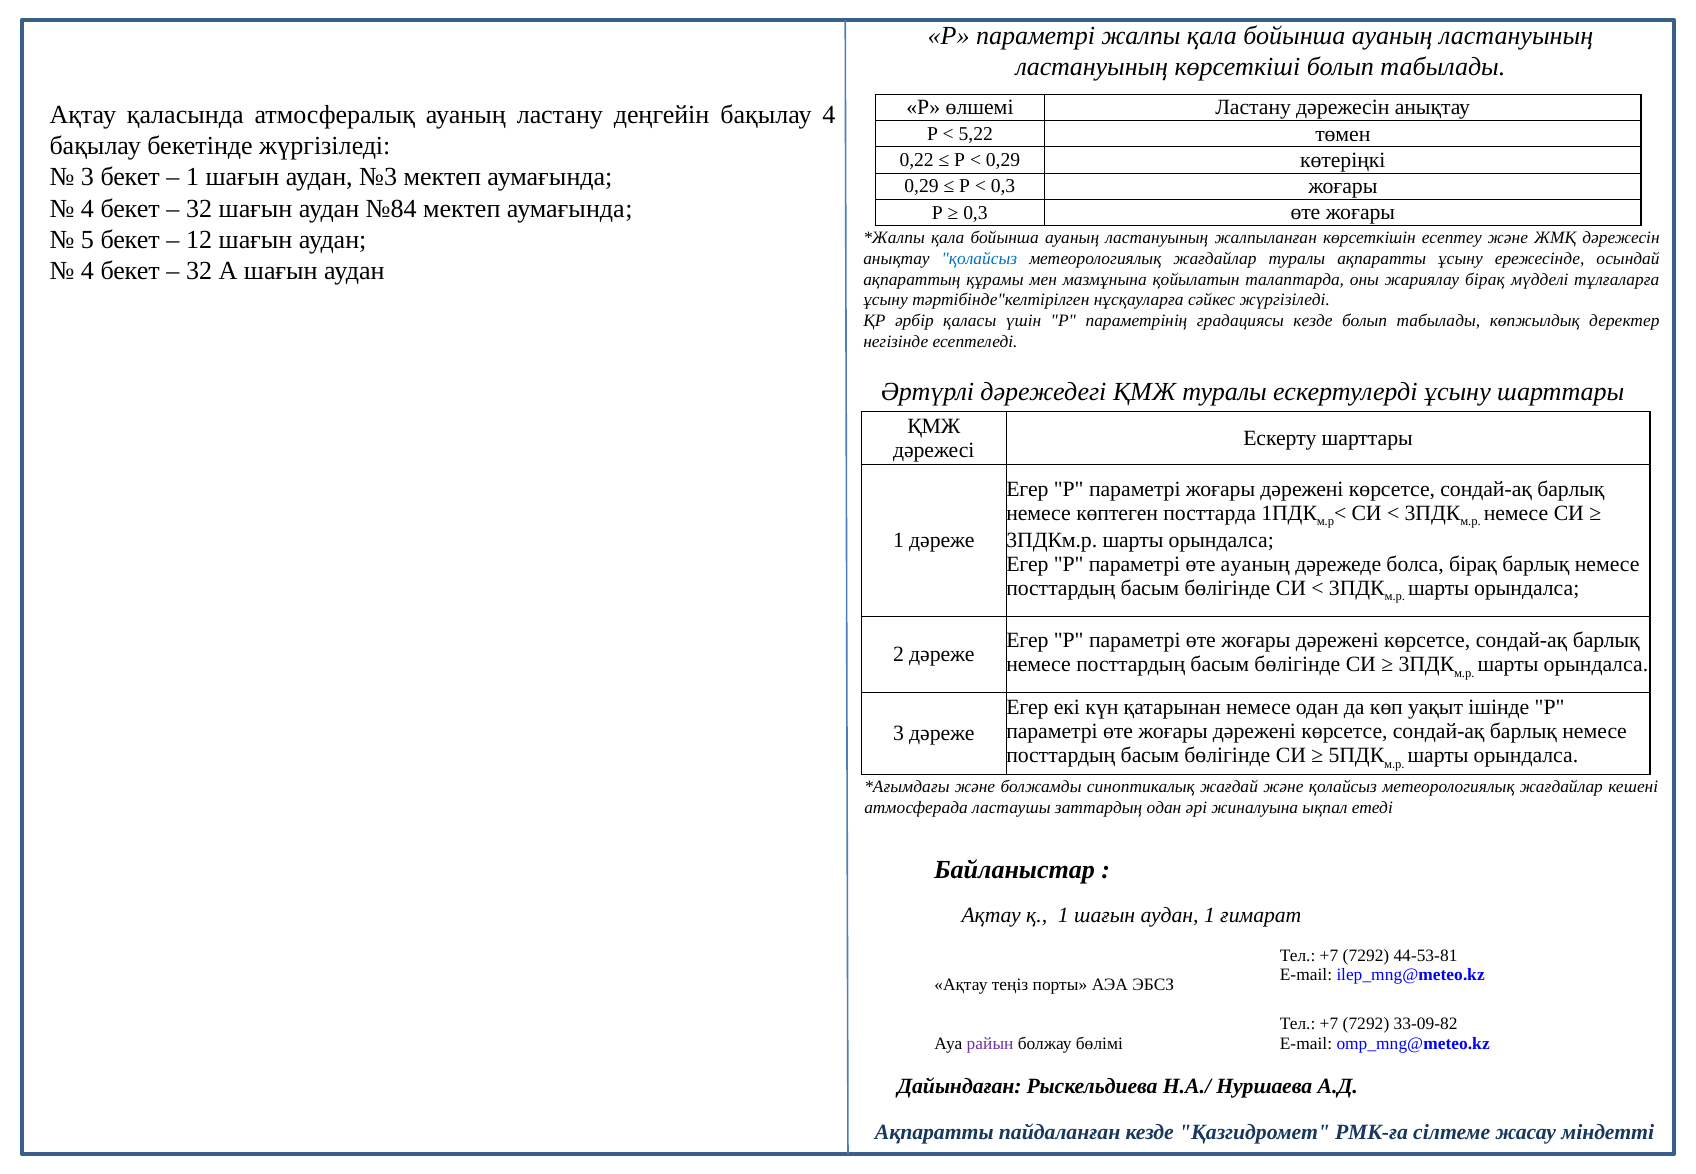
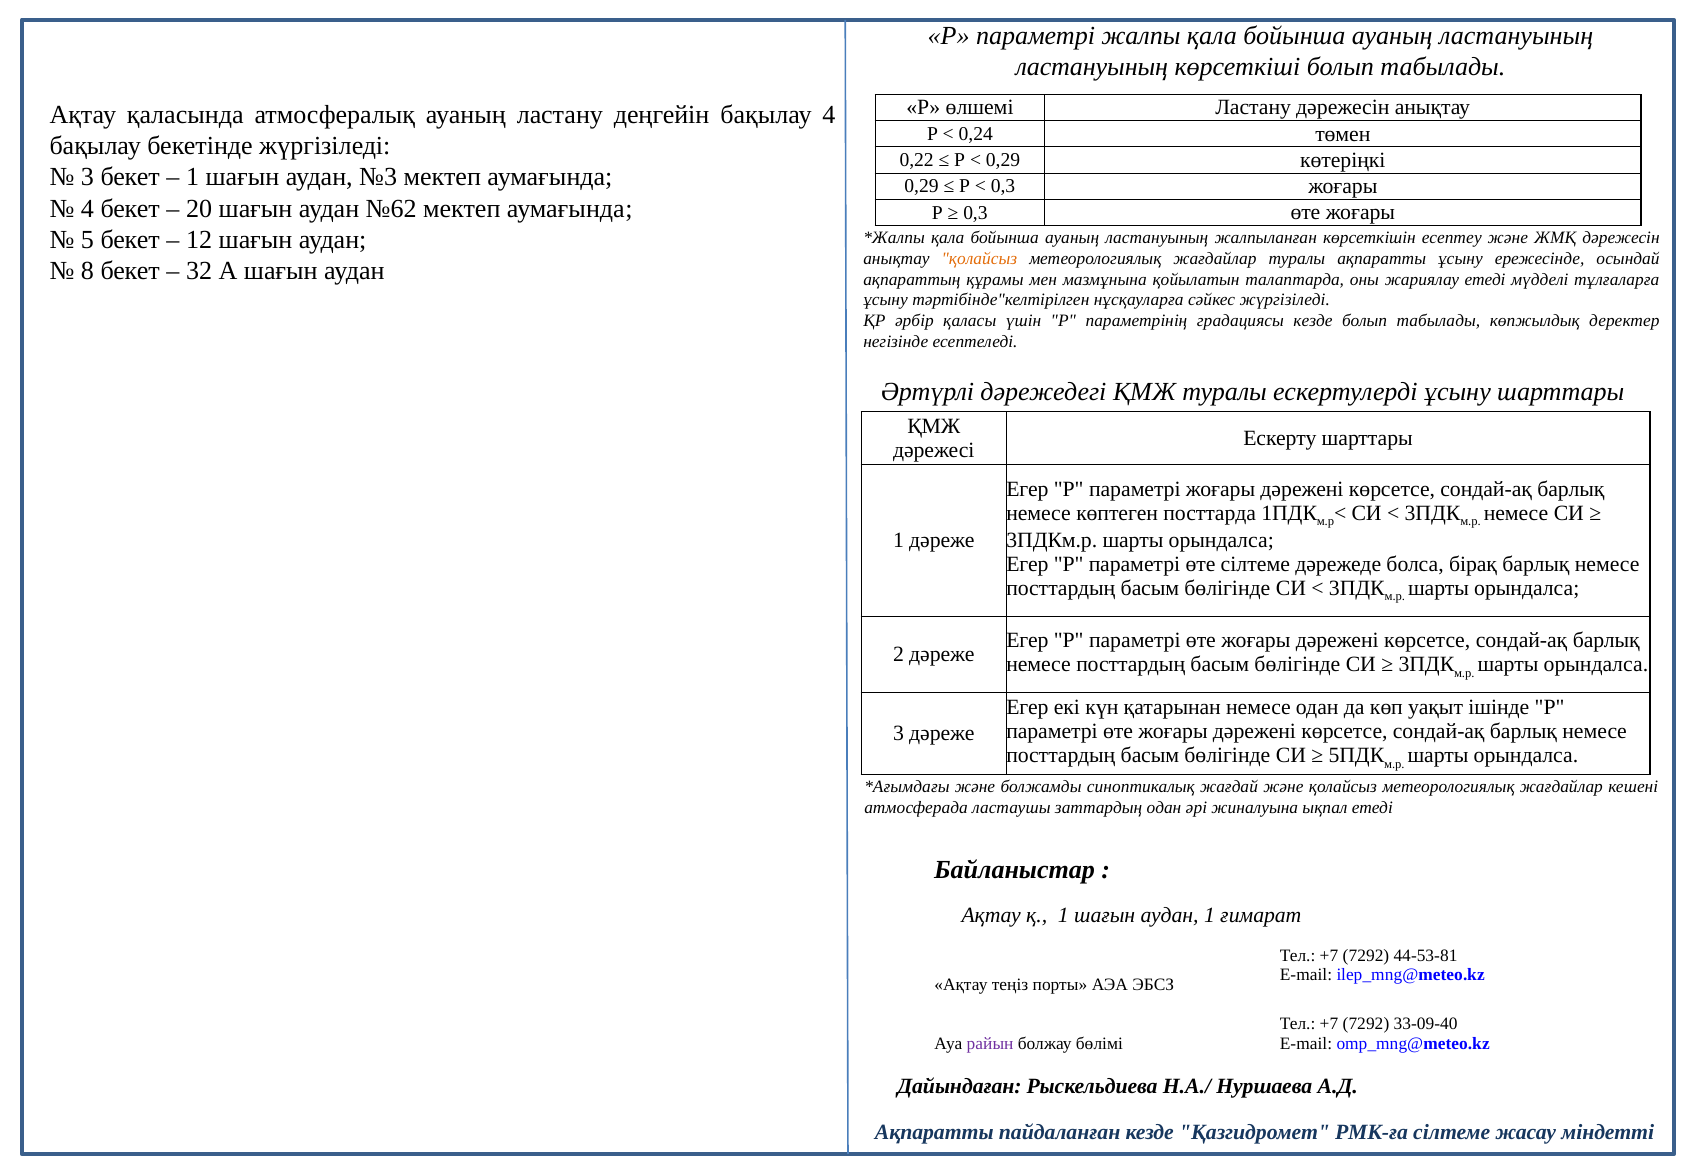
5,22: 5,22 -> 0,24 (976, 134)
32: 32 -> 20 (199, 209)
№84: №84 -> №62 (391, 209)
қолайсыз colour: blue -> orange (979, 259)
4: 4 -> 8 (88, 271)
жариялау бірақ: бірақ -> етеді (1485, 279)
өте ауаның: ауаның -> сілтеме (1255, 564)
33-09-82: 33-09-82 -> 33-09-40 (1426, 1024)
